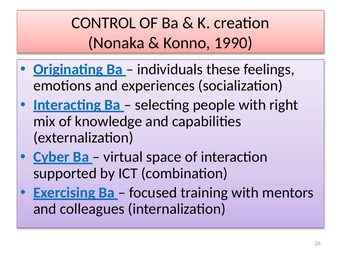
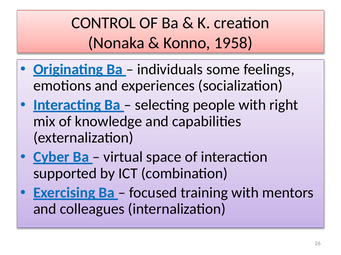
1990: 1990 -> 1958 (233, 43)
these: these -> some (223, 69)
